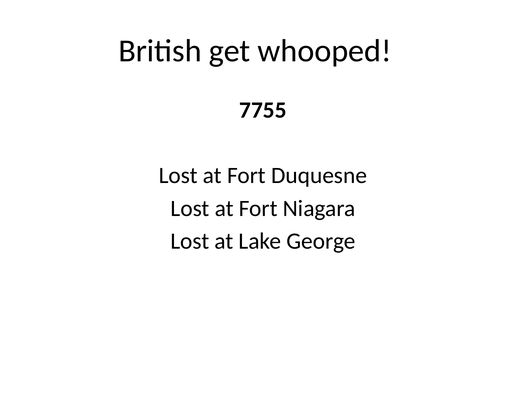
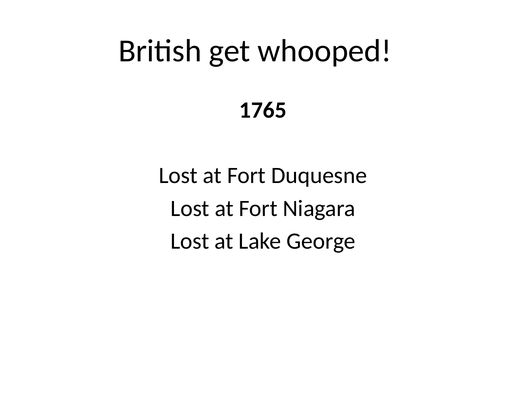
7755: 7755 -> 1765 (263, 110)
